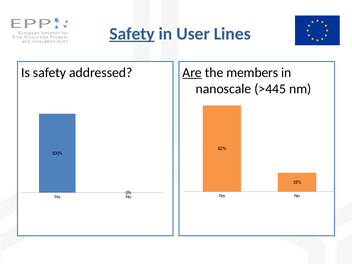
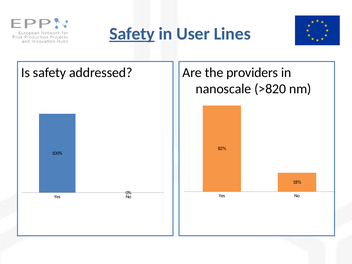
Are underline: present -> none (192, 73)
members: members -> providers (252, 73)
>445: >445 -> >820 (270, 89)
